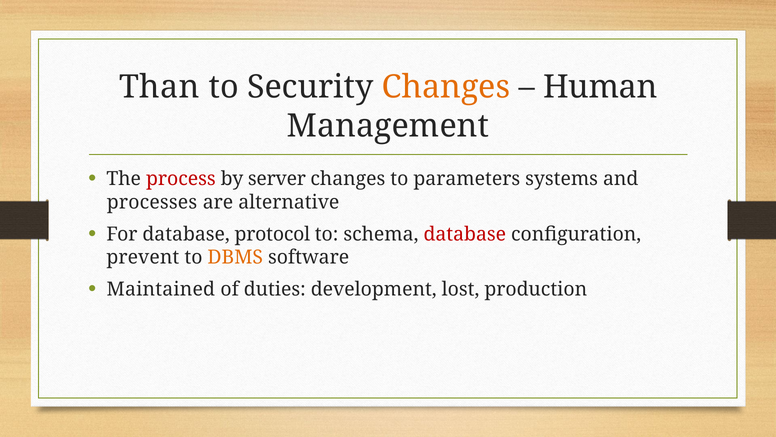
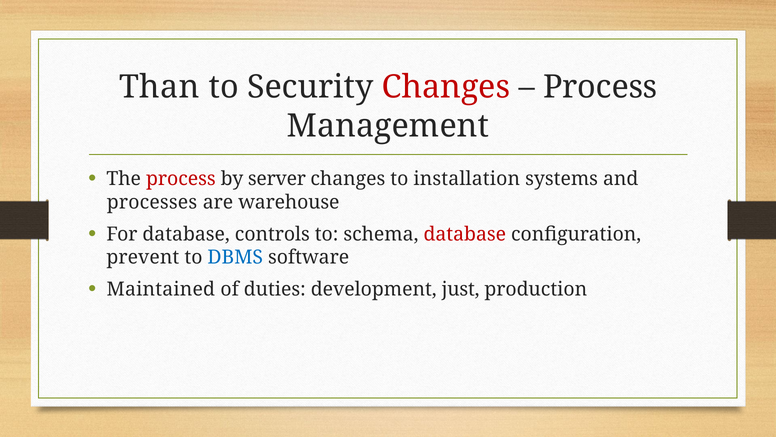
Changes colour: orange -> red (446, 87)
Human: Human -> Process (600, 87)
parameters: parameters -> installation (467, 179)
alternative: alternative -> warehouse (289, 202)
protocol: protocol -> controls (272, 234)
DBMS colour: orange -> blue (235, 257)
lost: lost -> just (461, 289)
